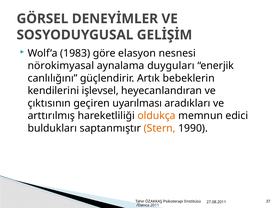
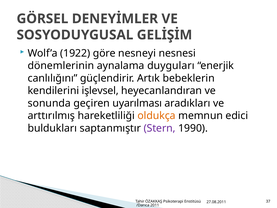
1983: 1983 -> 1922 (75, 53)
elasyon: elasyon -> nesneyi (137, 53)
nörokimyasal: nörokimyasal -> dönemlerinin (61, 66)
çıktısının: çıktısının -> sonunda (49, 103)
Stern colour: orange -> purple (160, 128)
